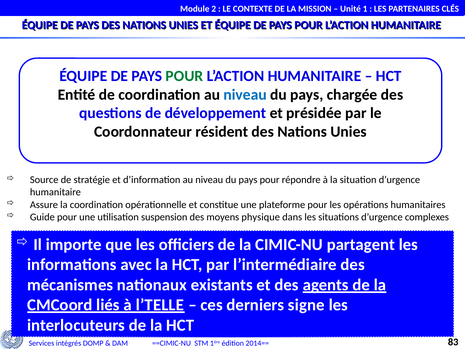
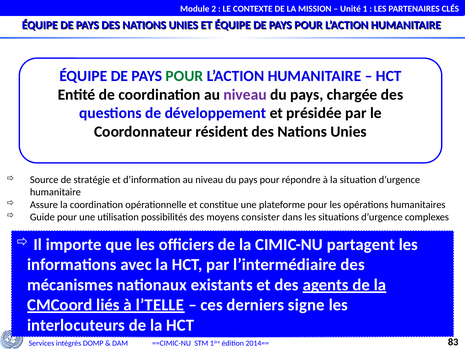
niveau colour: blue -> purple (245, 94)
suspension: suspension -> possibilités (164, 217)
physique: physique -> consister (261, 217)
